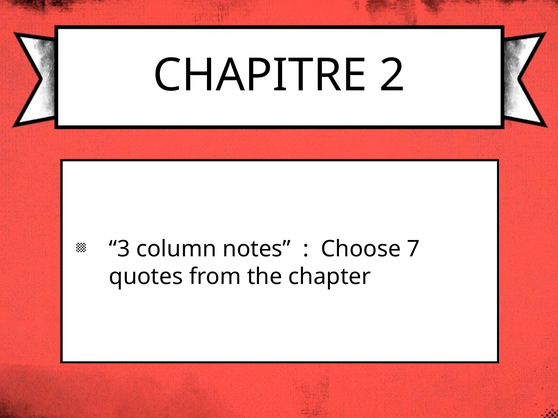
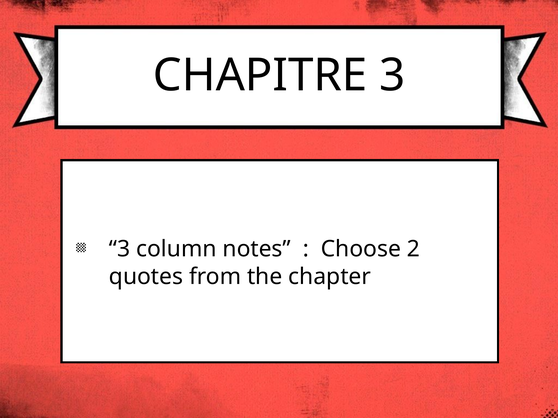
CHAPITRE 2: 2 -> 3 (392, 75)
7: 7 -> 2 (413, 249)
